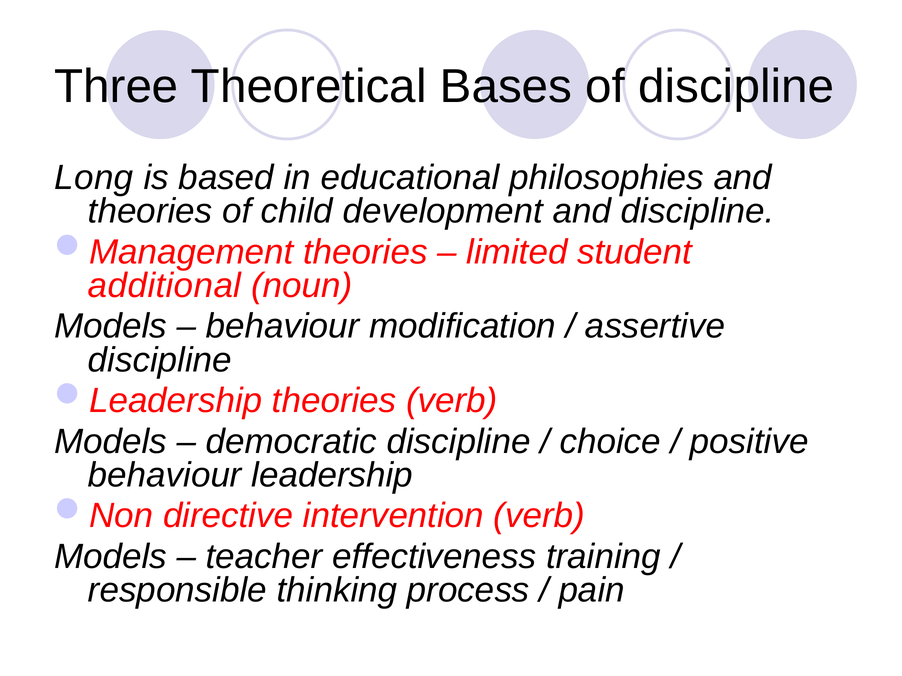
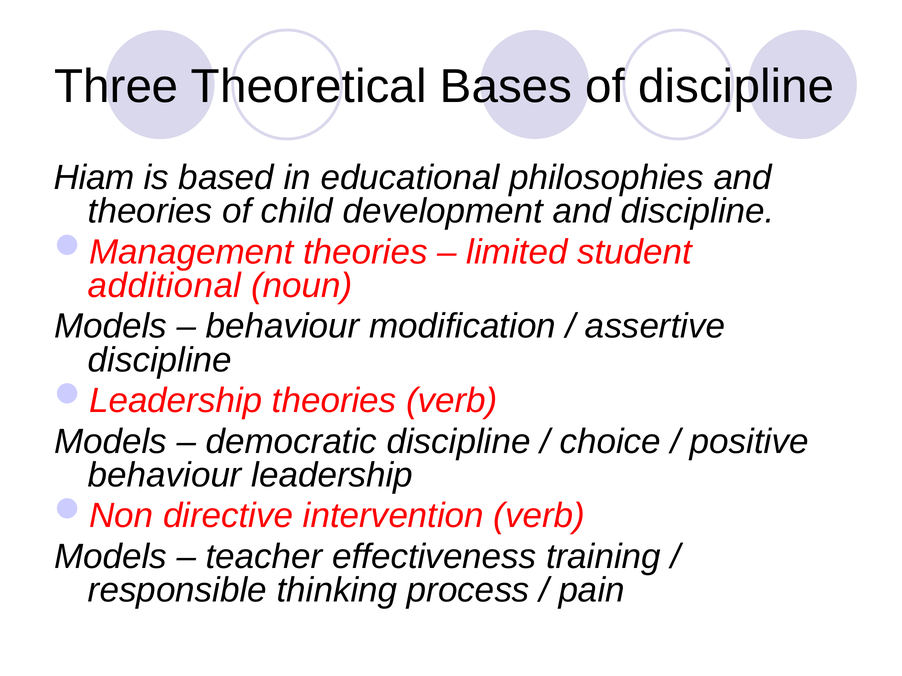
Long: Long -> Hiam (94, 178)
